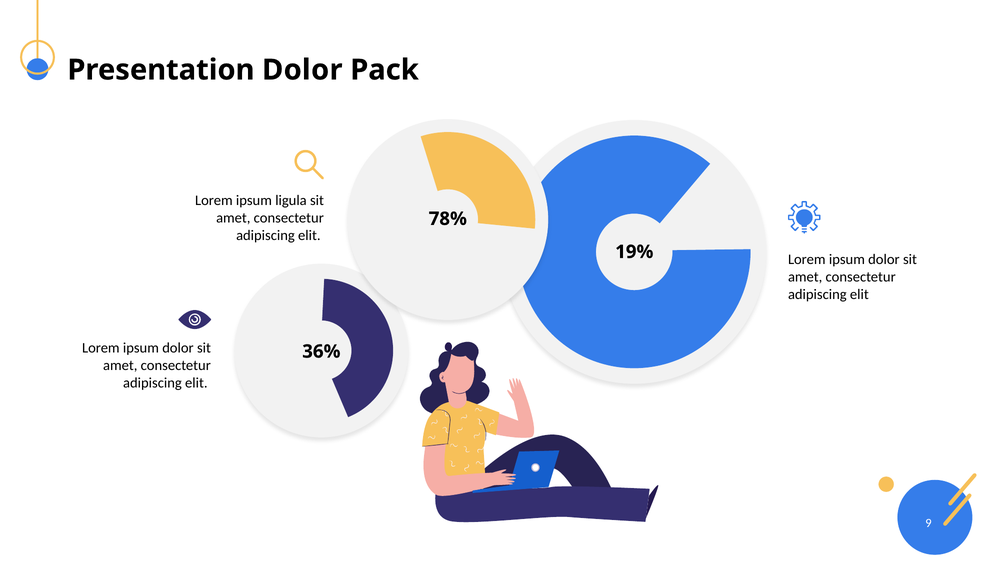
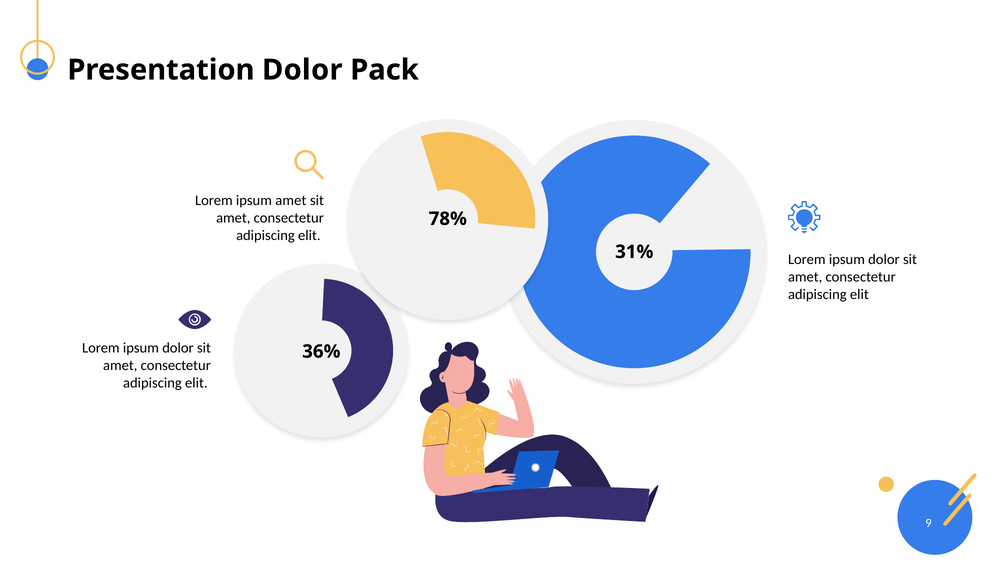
ipsum ligula: ligula -> amet (291, 200)
19%: 19% -> 31% (634, 252)
